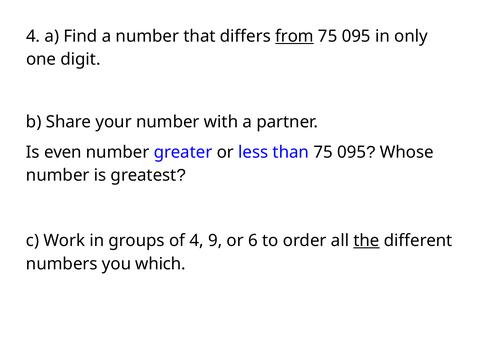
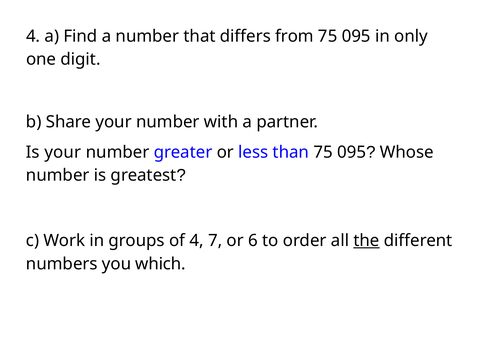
from underline: present -> none (294, 36)
Is even: even -> your (63, 152)
9: 9 -> 7 (215, 241)
